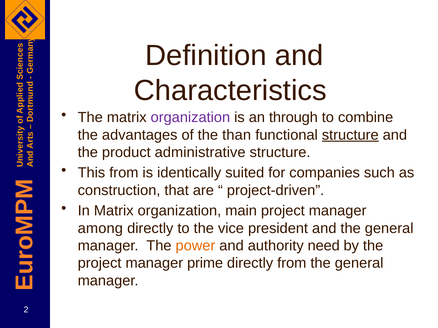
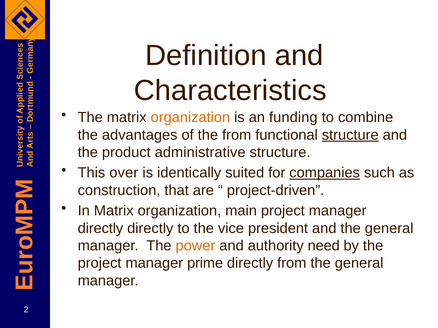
organization colour: purple -> orange (190, 118)
through: through -> funding (293, 118)
the than: than -> from (237, 135)
This from: from -> over (124, 173)
companies underline: none -> present (325, 173)
among: among -> directly (100, 229)
